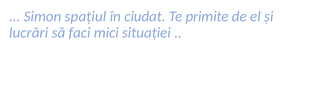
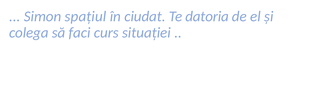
primite: primite -> datoria (207, 16)
lucrări: lucrări -> colega (29, 33)
mici: mici -> curs (106, 33)
